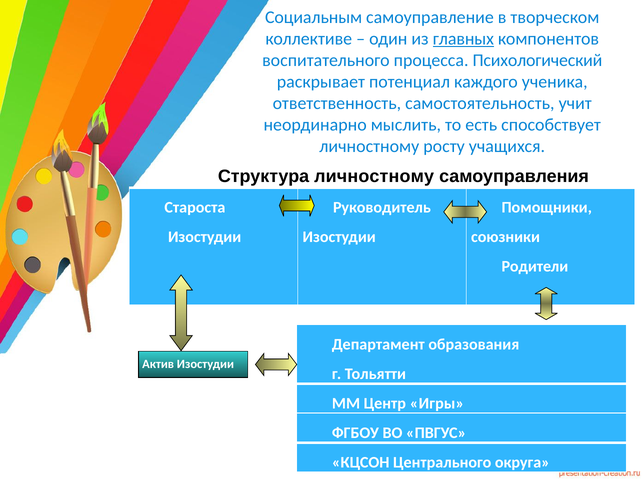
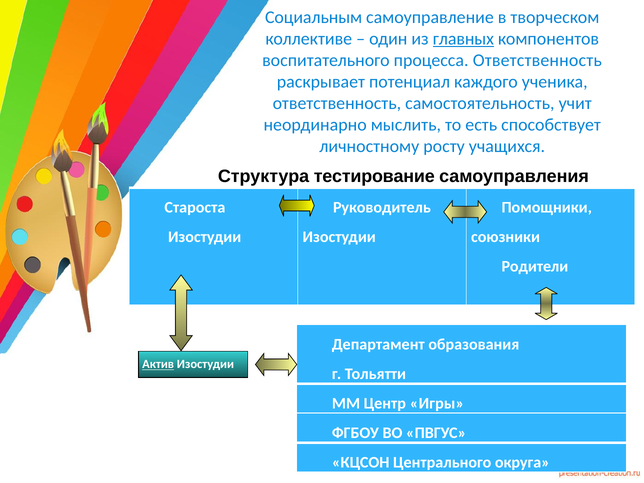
процесса Психологический: Психологический -> Ответственность (537, 60)
Структура личностному: личностному -> тестирование (374, 177)
Актив underline: none -> present (158, 364)
